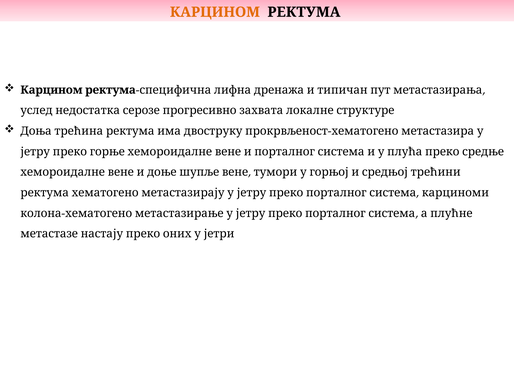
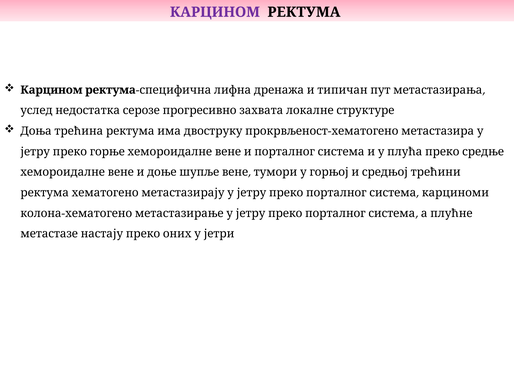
КАРЦИНОМ colour: orange -> purple (215, 12)
